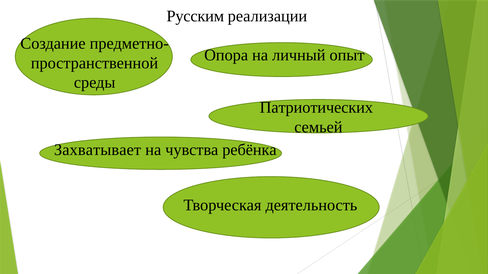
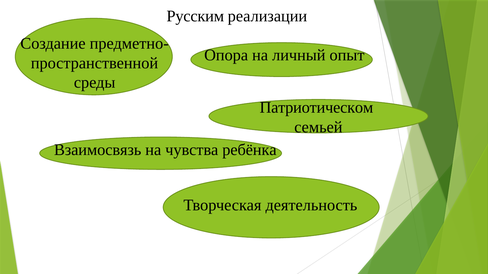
Патриотических: Патриотических -> Патриотическом (316, 108)
Захватывает: Захватывает -> Взаимосвязь (98, 150)
